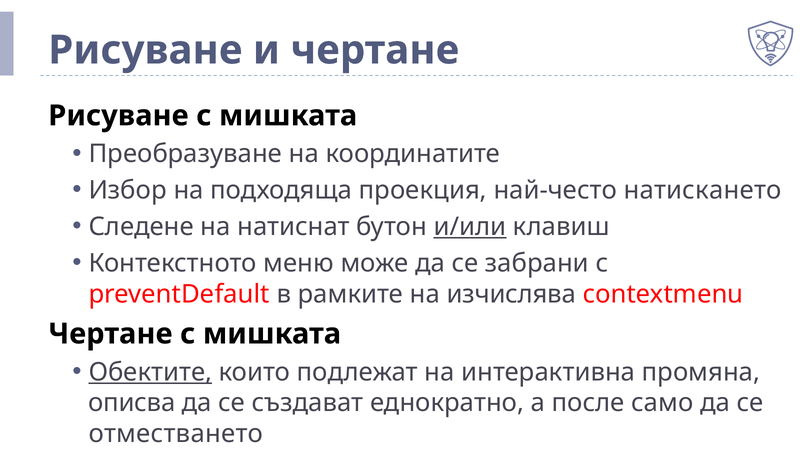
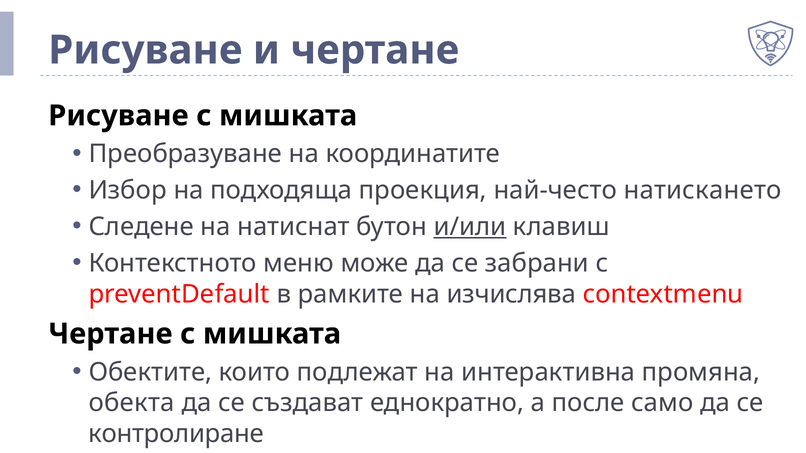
Обектите underline: present -> none (150, 372)
описва: описва -> обекта (132, 403)
отместването: отместването -> контролиране (176, 434)
